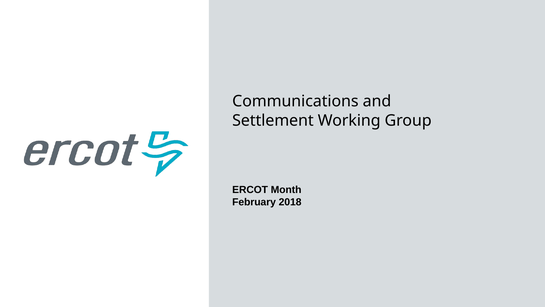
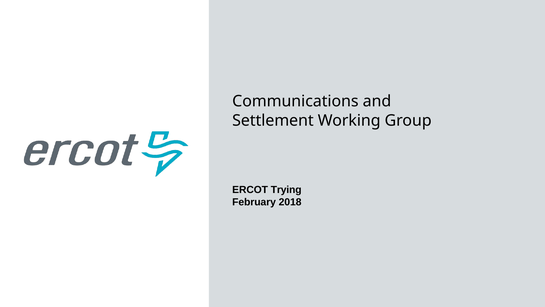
Month: Month -> Trying (286, 190)
